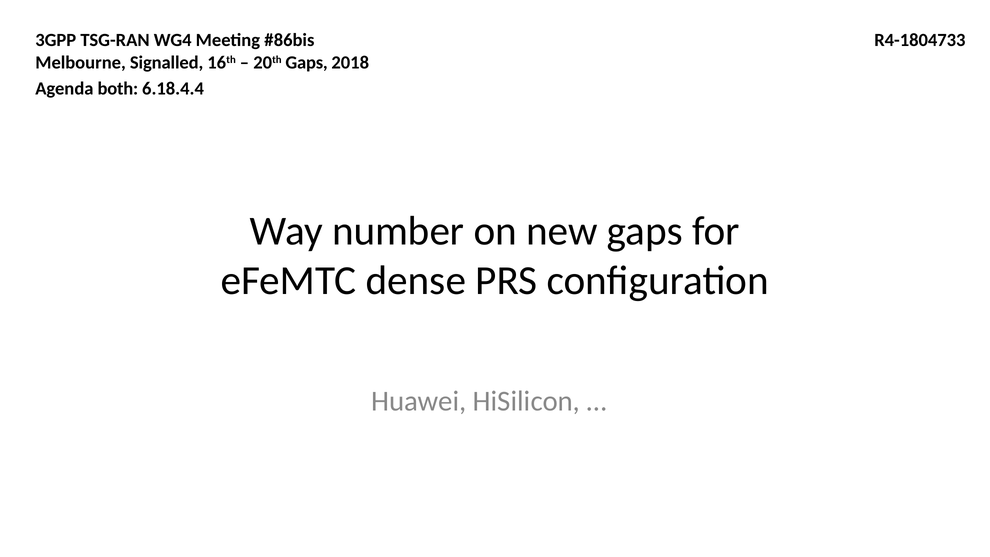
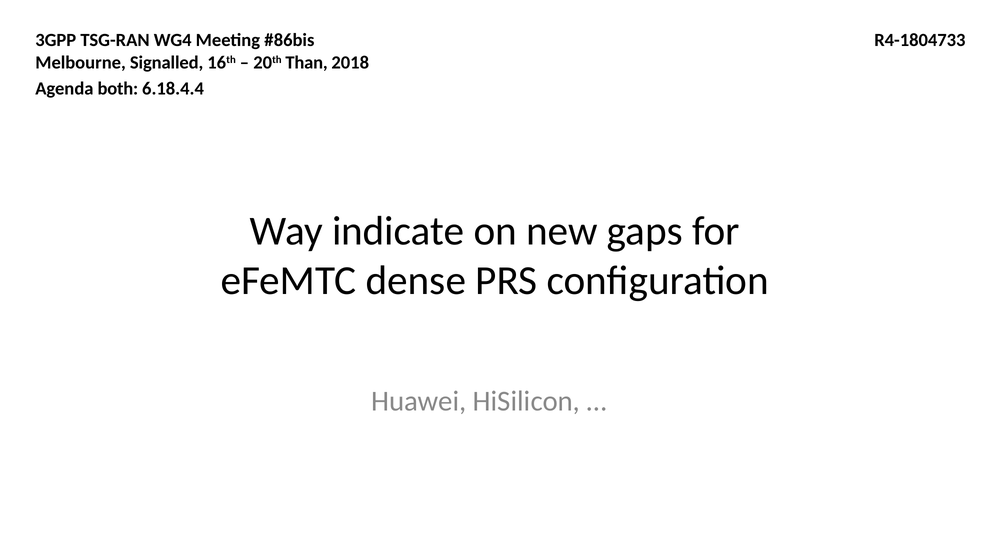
20th Gaps: Gaps -> Than (307, 63)
number: number -> indicate (398, 231)
